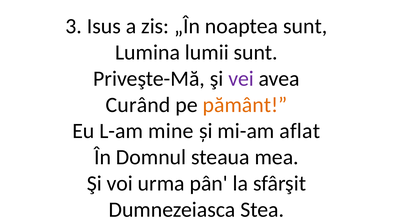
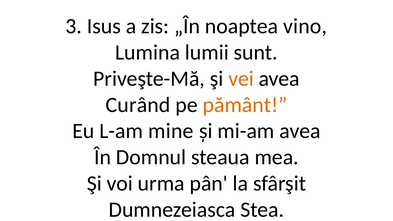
noaptea sunt: sunt -> vino (305, 26)
vei colour: purple -> orange (241, 79)
mi-am aflat: aflat -> avea (300, 131)
